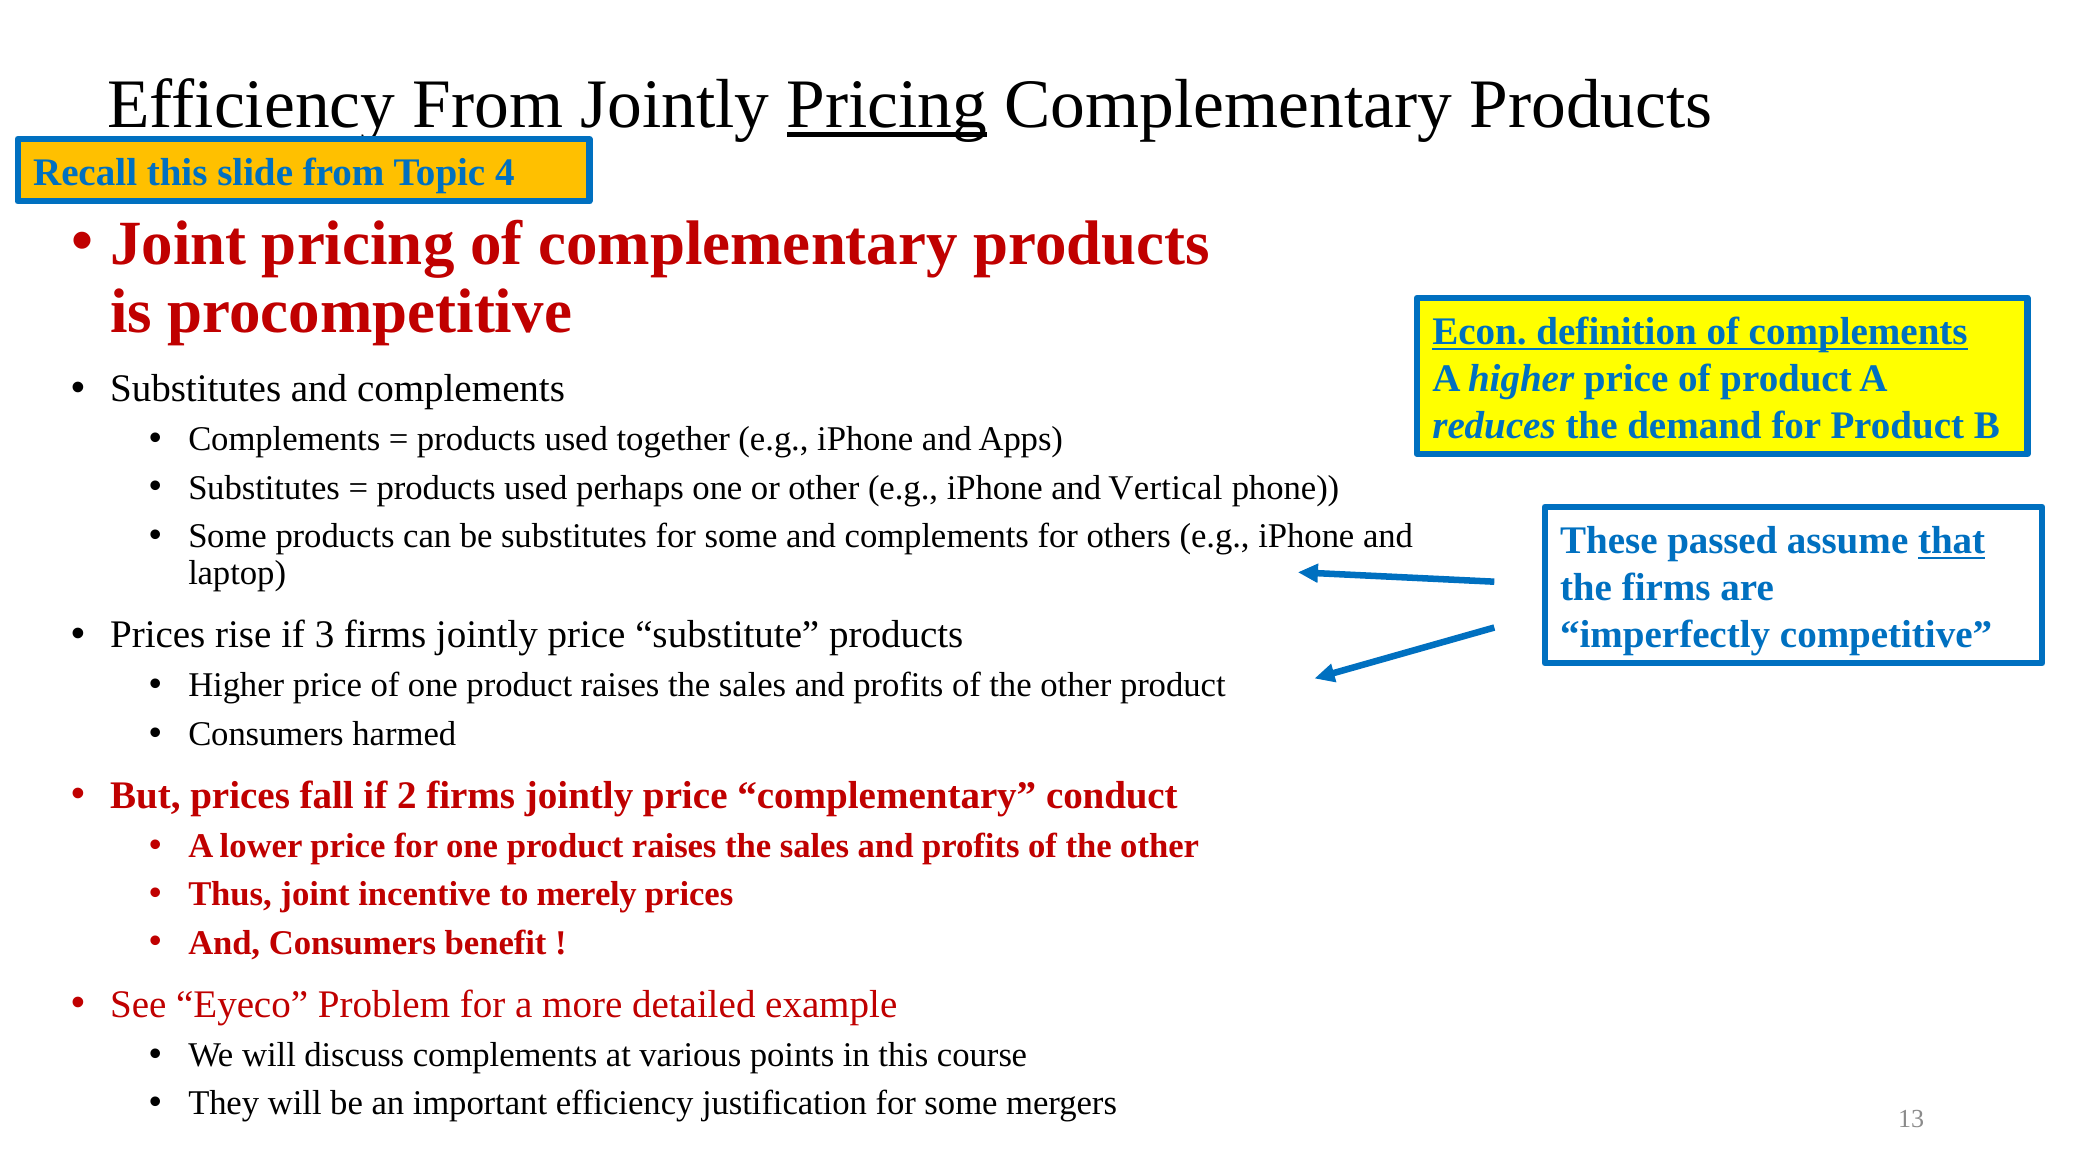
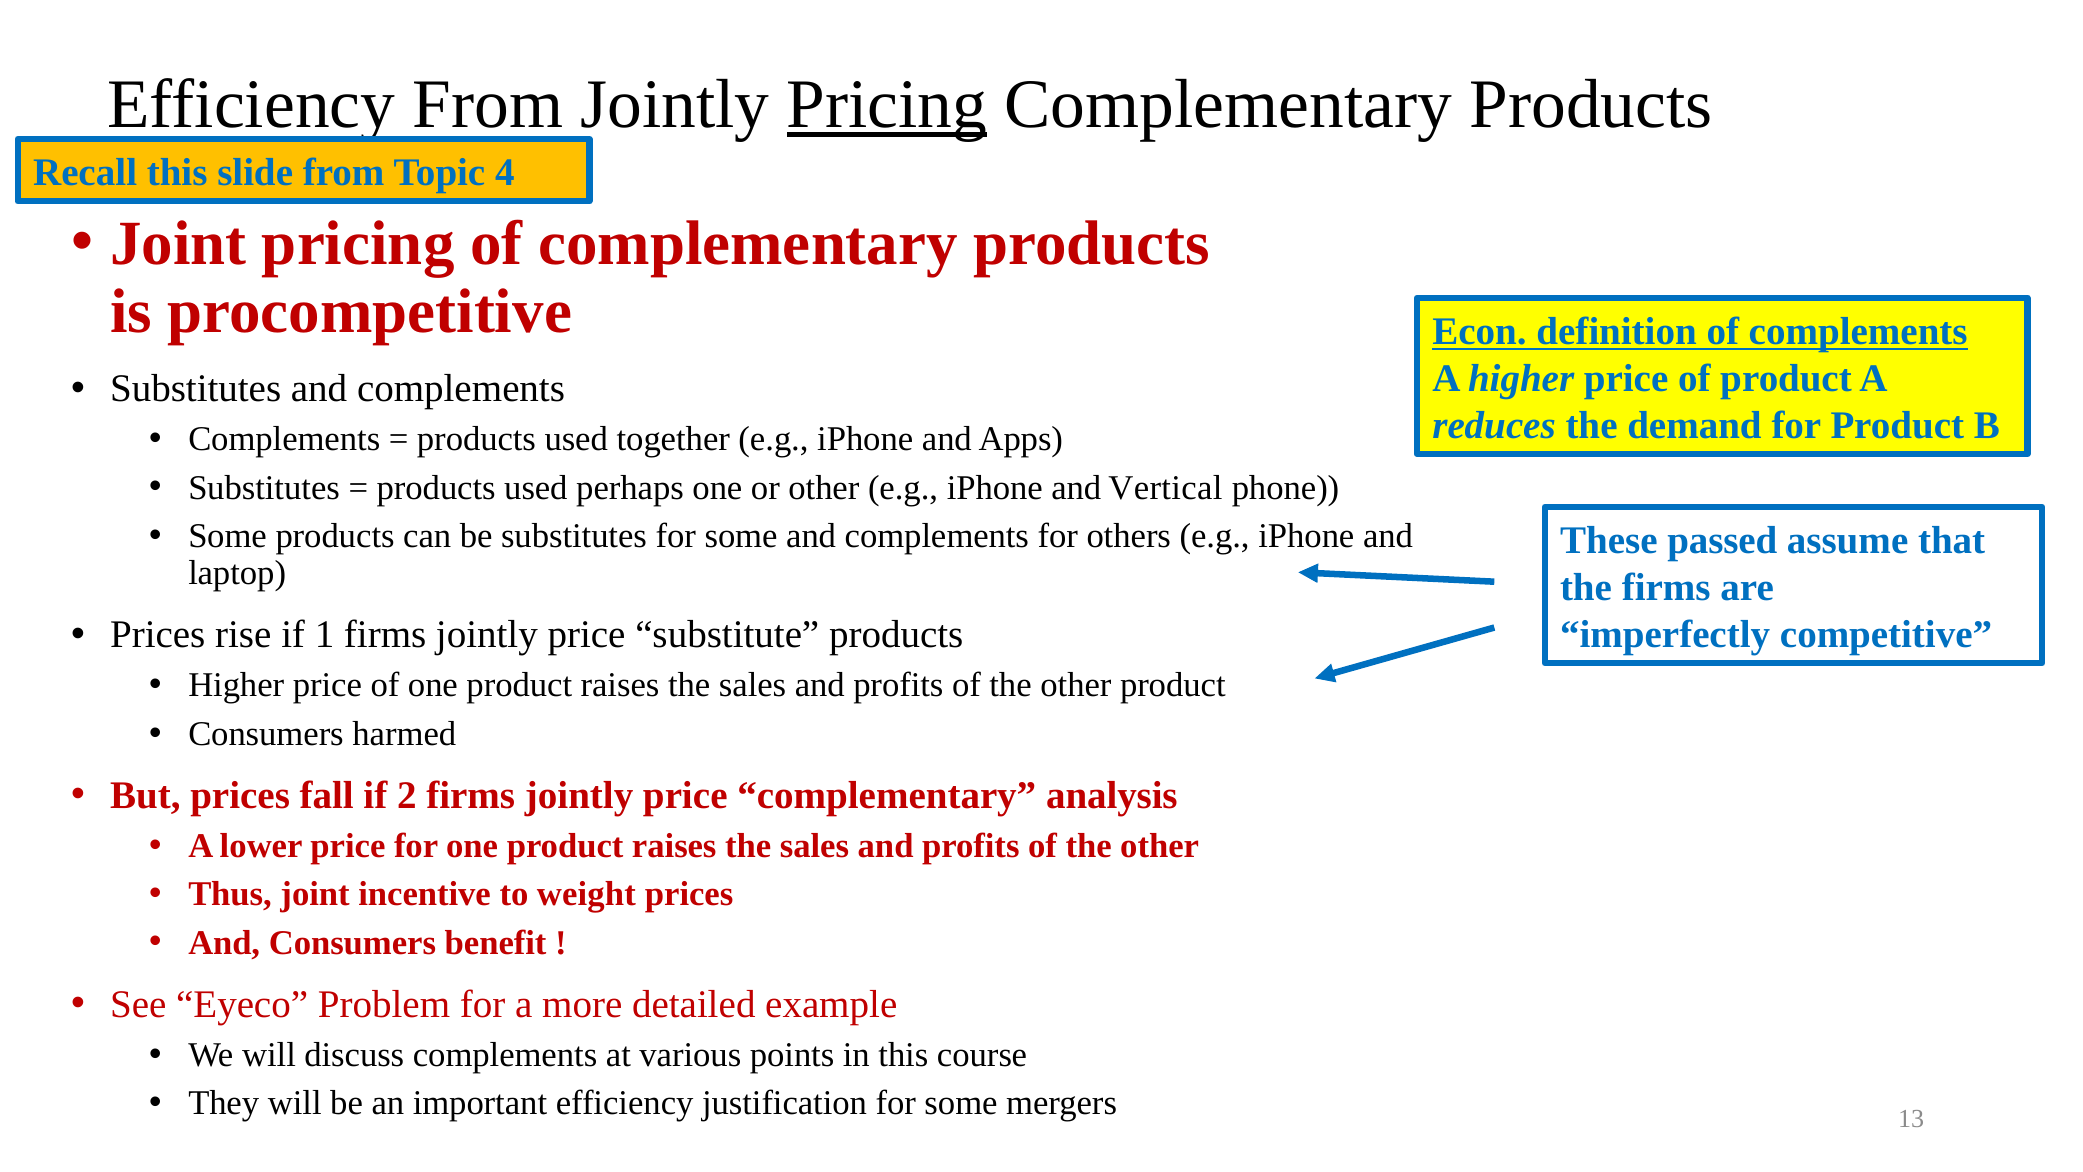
that underline: present -> none (1952, 541)
3: 3 -> 1 (325, 635)
conduct: conduct -> analysis (1112, 795)
merely: merely -> weight (586, 894)
